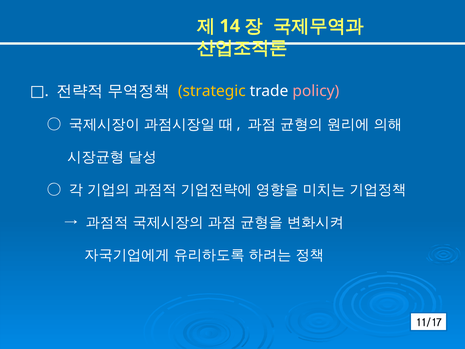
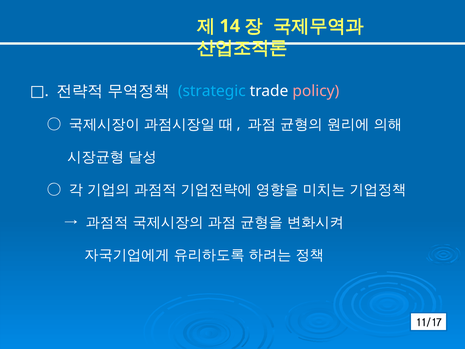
strategic colour: yellow -> light blue (212, 91)
